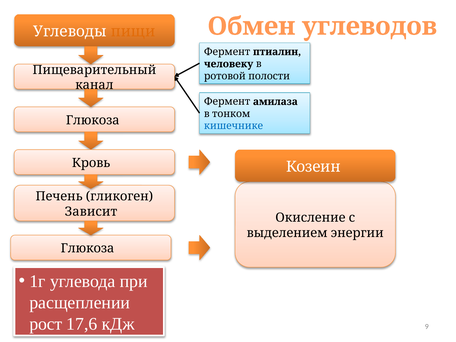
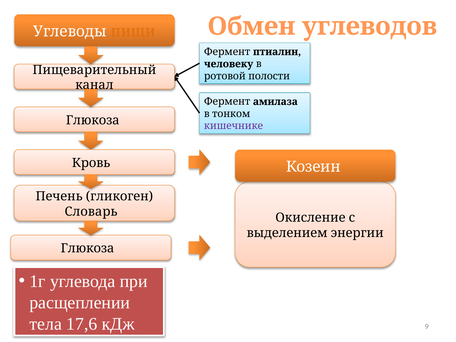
кишечнике colour: blue -> purple (233, 126)
Зависит: Зависит -> Словарь (91, 212)
рост: рост -> тела (46, 324)
